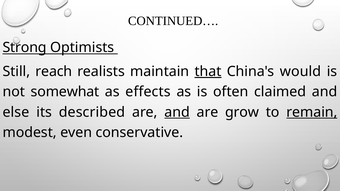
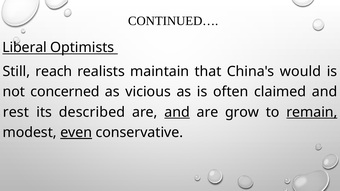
Strong: Strong -> Liberal (25, 48)
that underline: present -> none (208, 71)
somewhat: somewhat -> concerned (65, 92)
effects: effects -> vicious (148, 92)
else: else -> rest (16, 112)
even underline: none -> present (76, 133)
